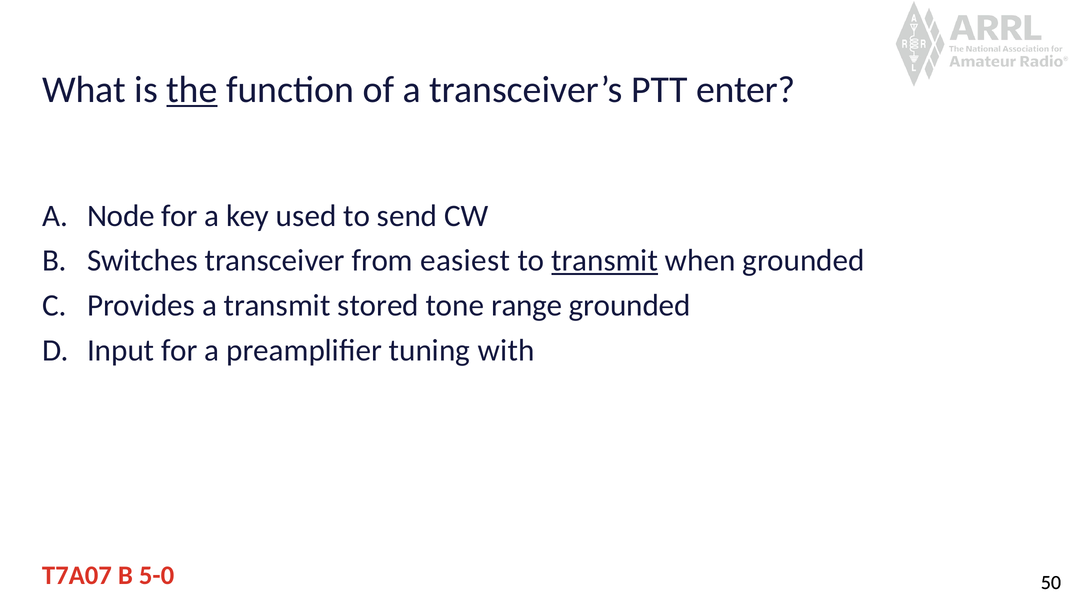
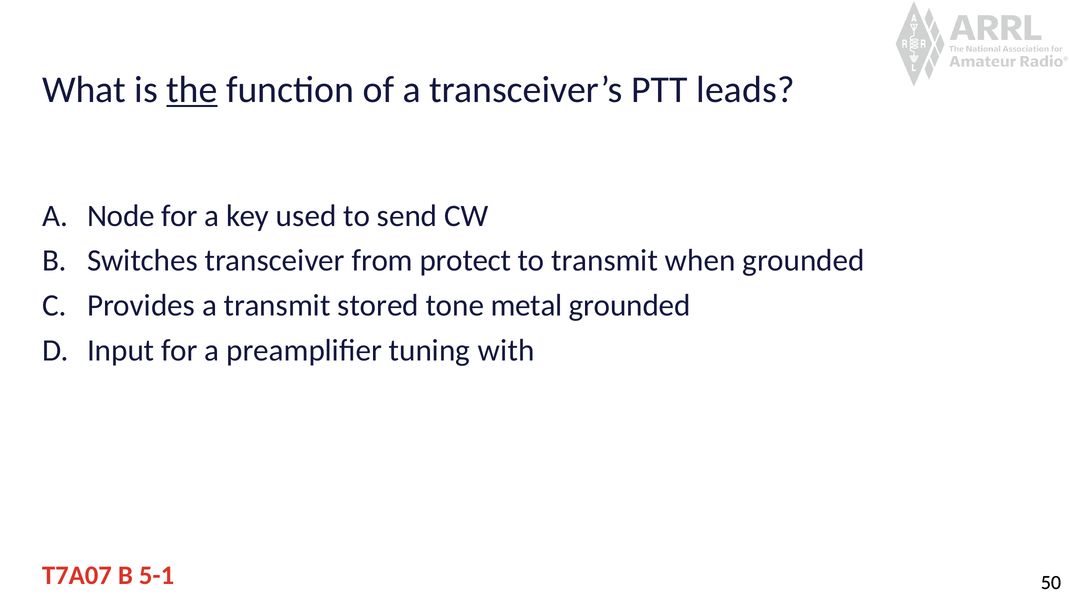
enter: enter -> leads (745, 90)
easiest: easiest -> protect (465, 261)
transmit underline: present -> none (605, 261)
range: range -> metal (527, 306)
5-0: 5-0 -> 5-1 (157, 576)
